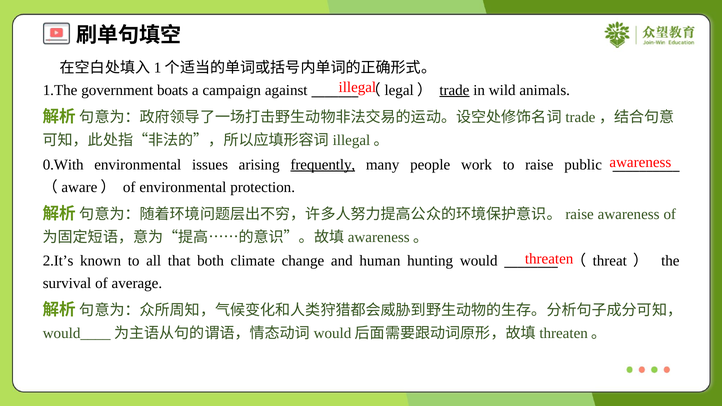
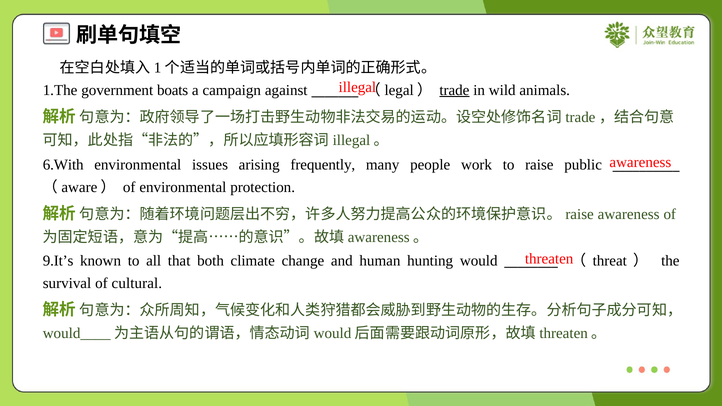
0.With: 0.With -> 6.With (63, 165)
frequently underline: present -> none (323, 165)
2.It’s: 2.It’s -> 9.It’s (58, 261)
average: average -> cultural (137, 284)
